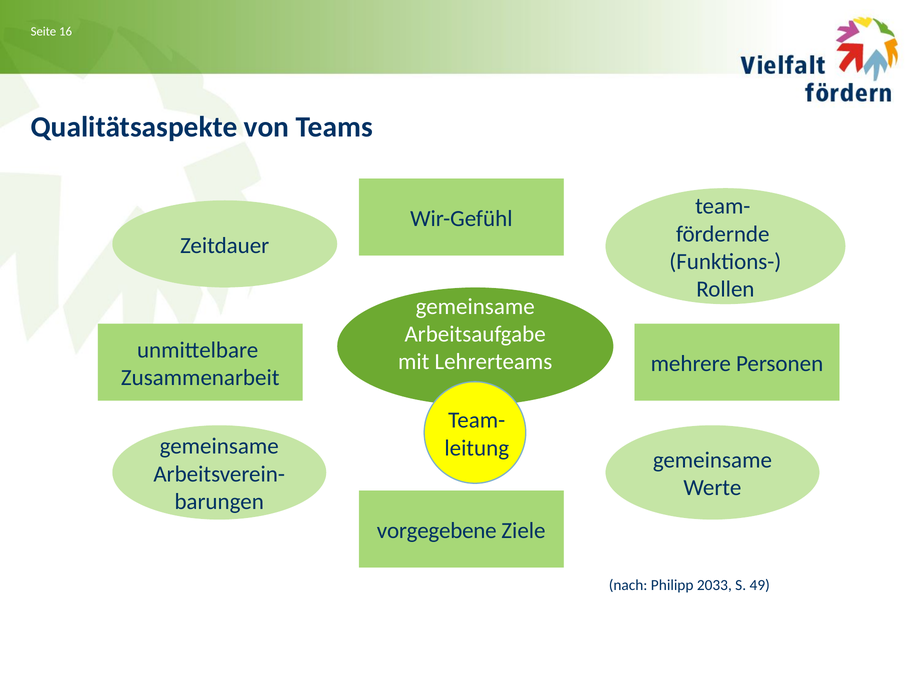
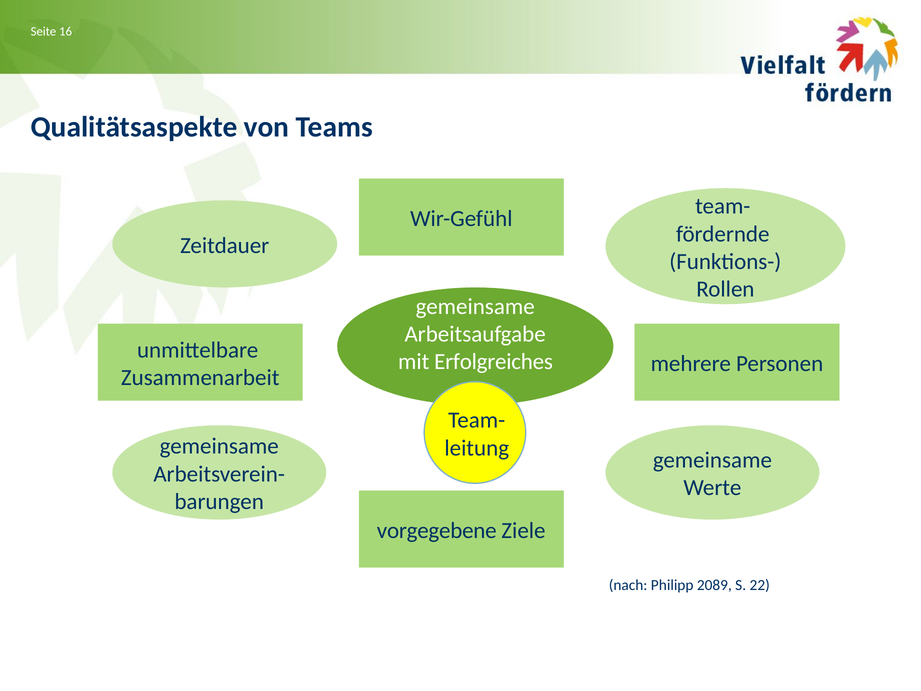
Lehrerteams: Lehrerteams -> Erfolgreiches (494, 362)
2033: 2033 -> 2089 (714, 585)
49: 49 -> 22 (760, 585)
